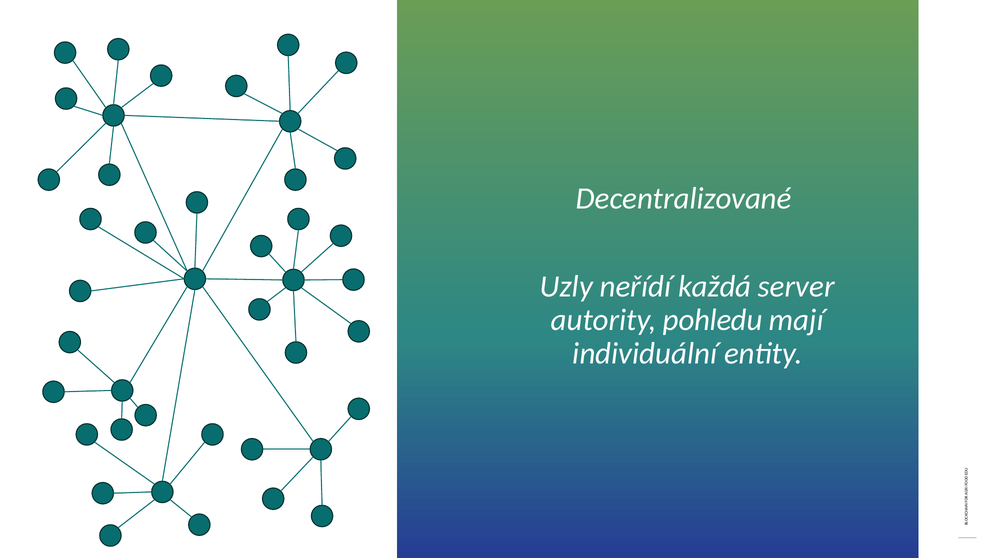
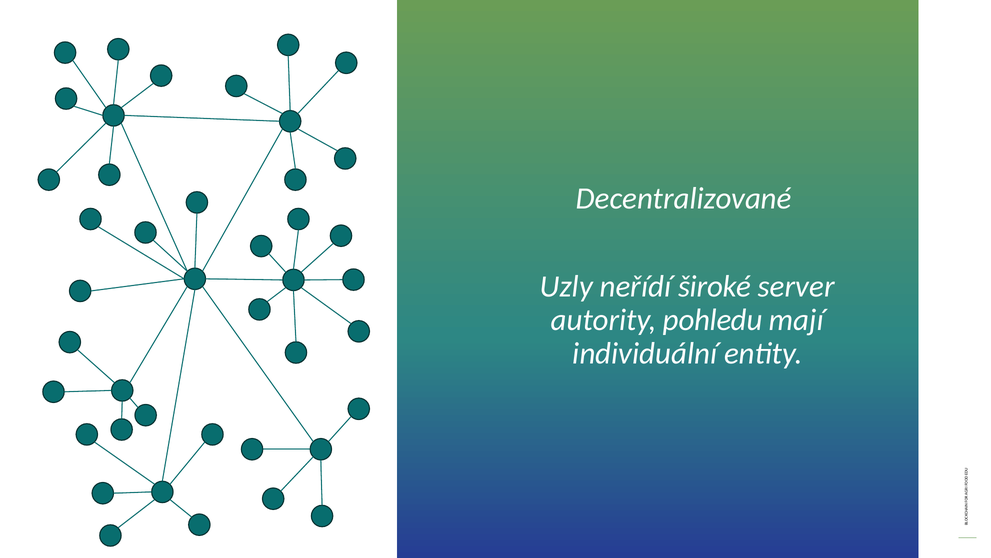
každá: každá -> široké (715, 286)
